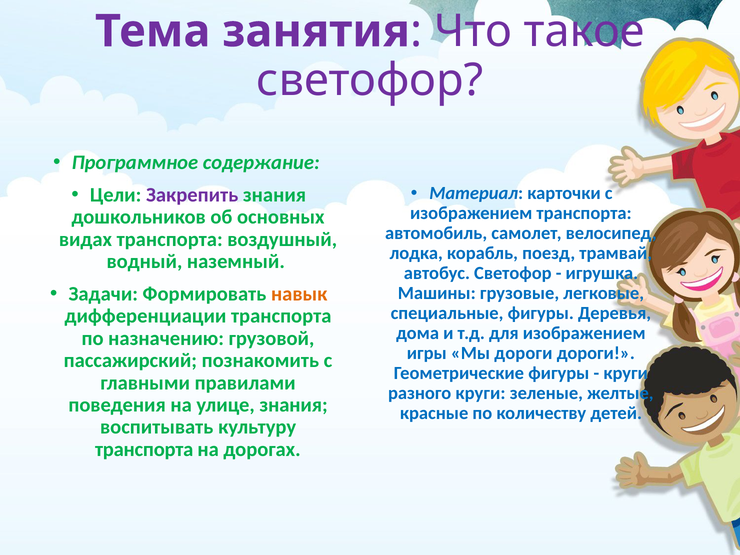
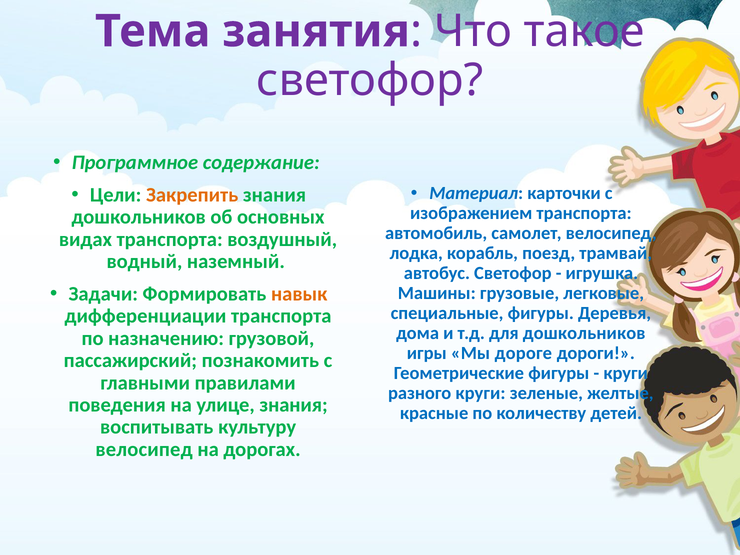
Закрепить colour: purple -> orange (192, 195)
для изображением: изображением -> дошкольников (584, 333)
Мы дороги: дороги -> дороге (523, 353)
транспорта: транспорта -> велосипед (144, 449)
